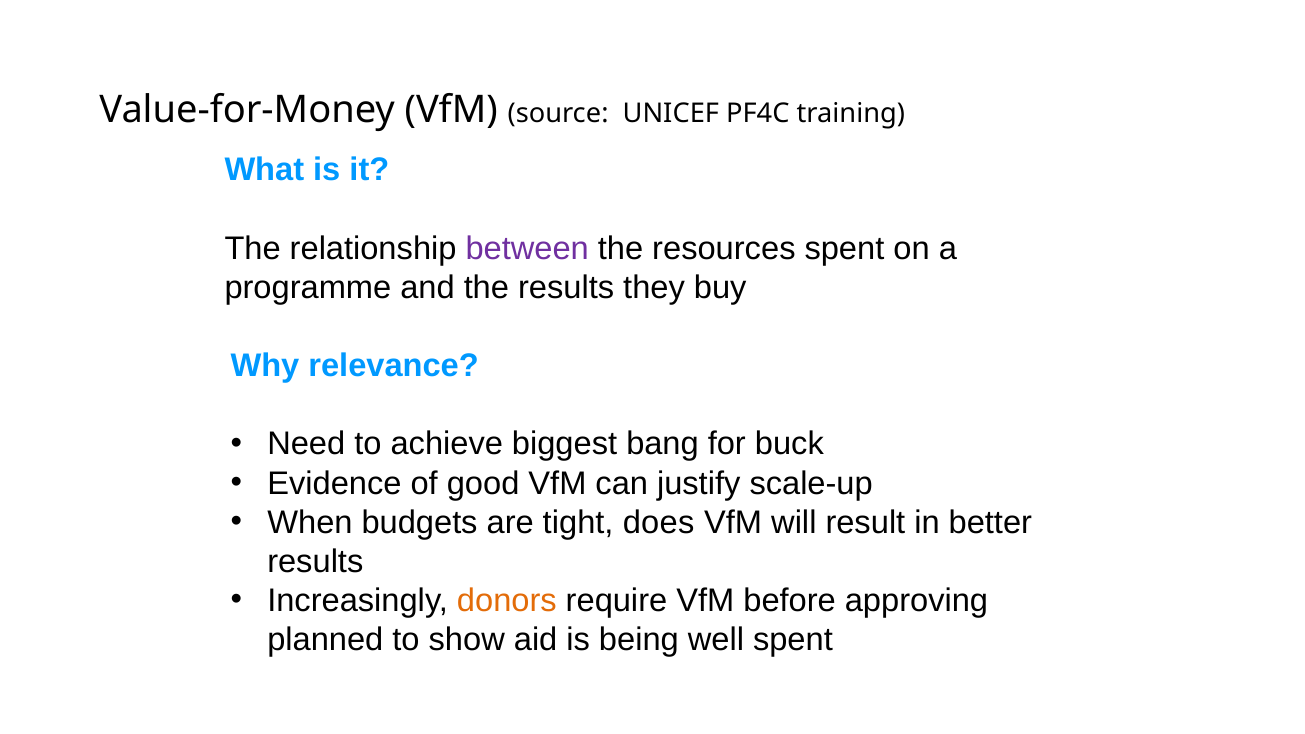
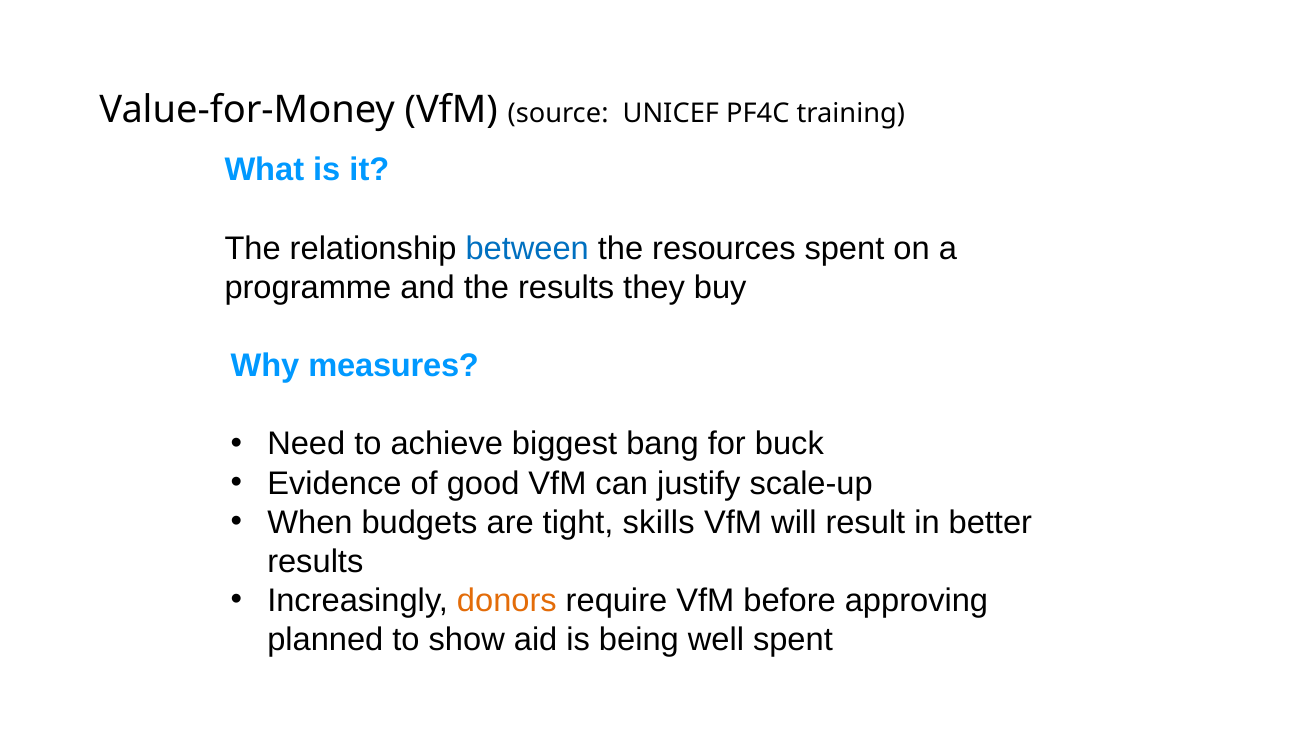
between colour: purple -> blue (527, 248)
relevance: relevance -> measures (394, 366)
does: does -> skills (659, 522)
